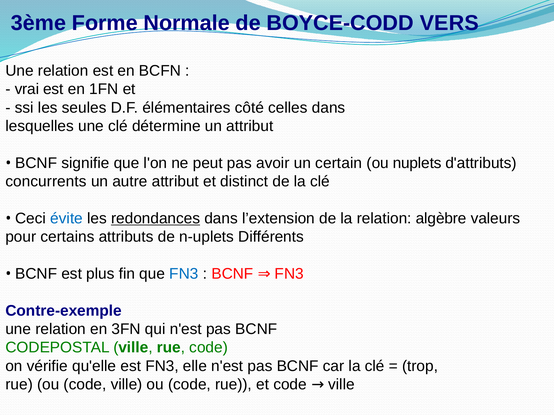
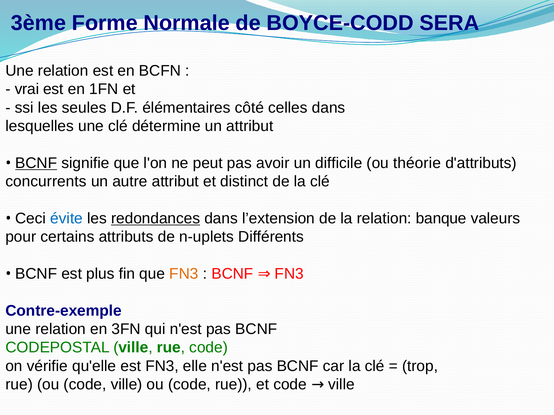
VERS: VERS -> SERA (449, 23)
BCNF underline: none -> present (36, 163)
certain: certain -> difficile (339, 163)
nuplets: nuplets -> théorie (417, 163)
algèbre: algèbre -> banque (441, 219)
FN3 colour: blue -> orange (184, 274)
